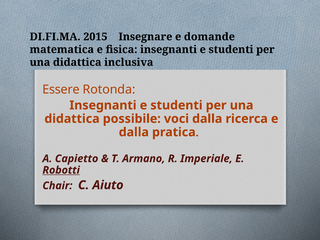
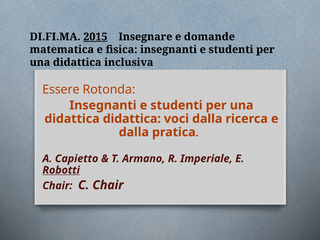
2015 underline: none -> present (95, 37)
didattica possibile: possibile -> didattica (132, 119)
C Aiuto: Aiuto -> Chair (108, 185)
